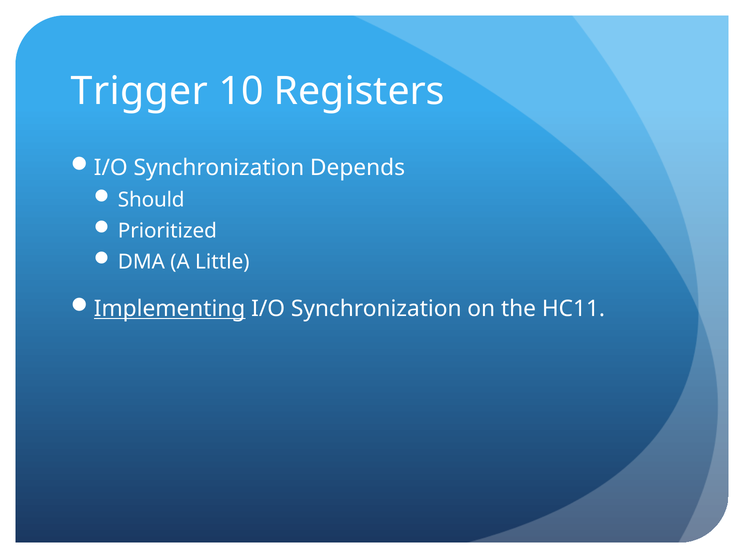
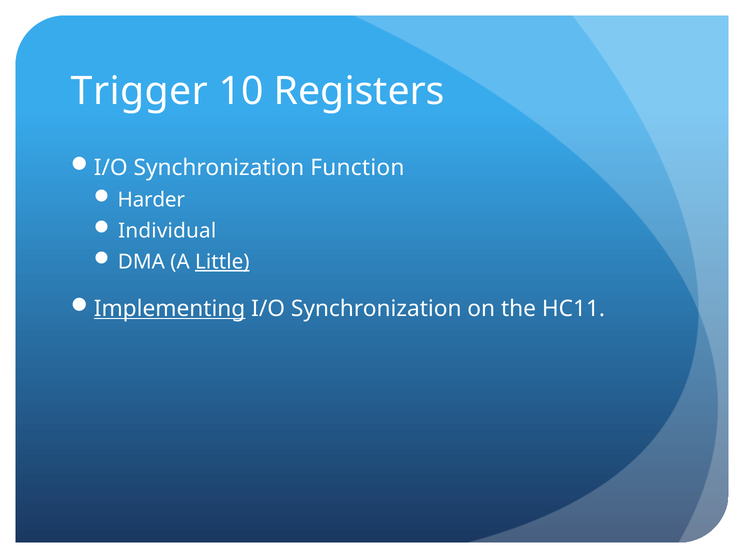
Depends: Depends -> Function (357, 168)
Should: Should -> Harder (151, 200)
Prioritized: Prioritized -> Individual (167, 231)
Little underline: none -> present (222, 262)
